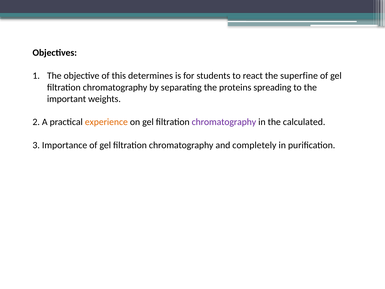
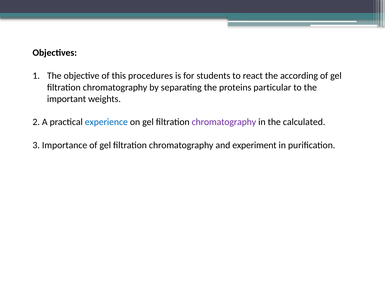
determines: determines -> procedures (150, 76)
superfine: superfine -> according (299, 76)
spreading: spreading -> particular (272, 87)
experience colour: orange -> blue (106, 122)
completely: completely -> experiment (254, 145)
